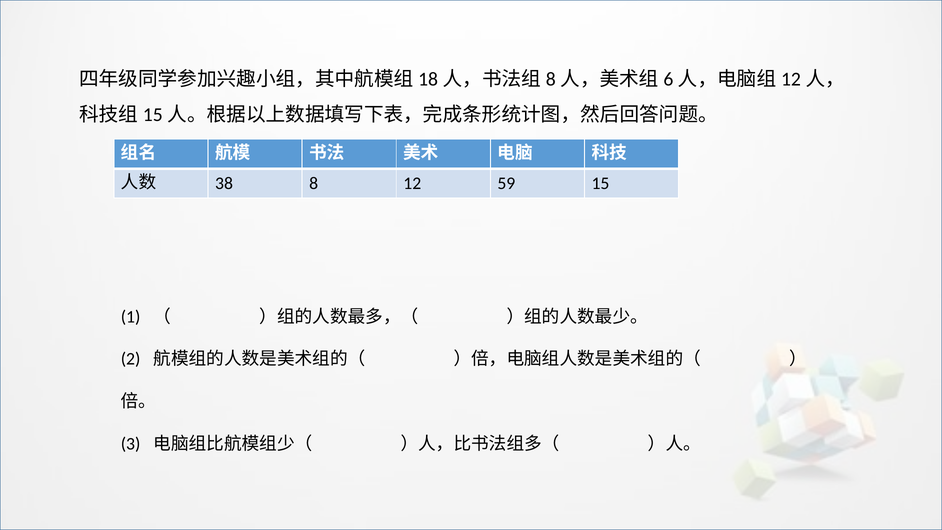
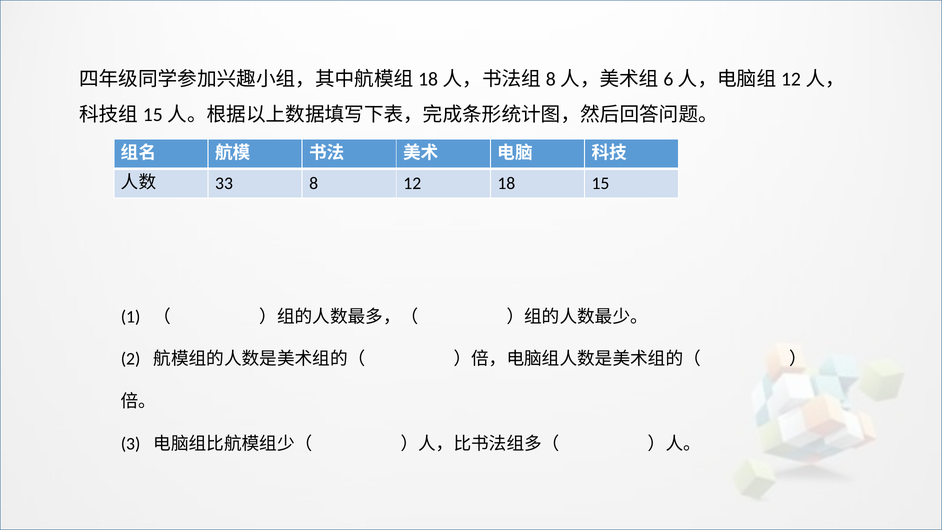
38: 38 -> 33 (224, 183)
59: 59 -> 18 (506, 183)
